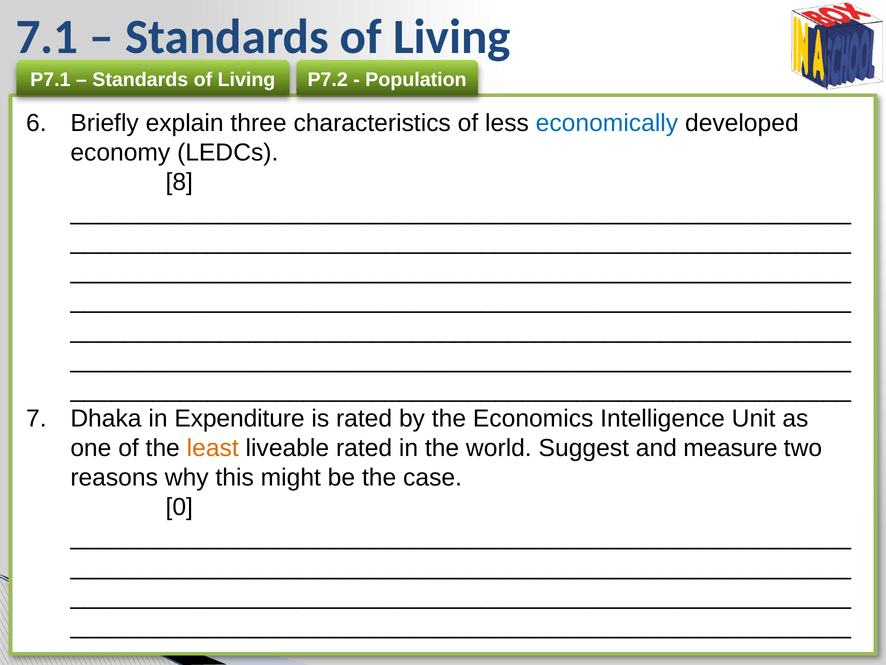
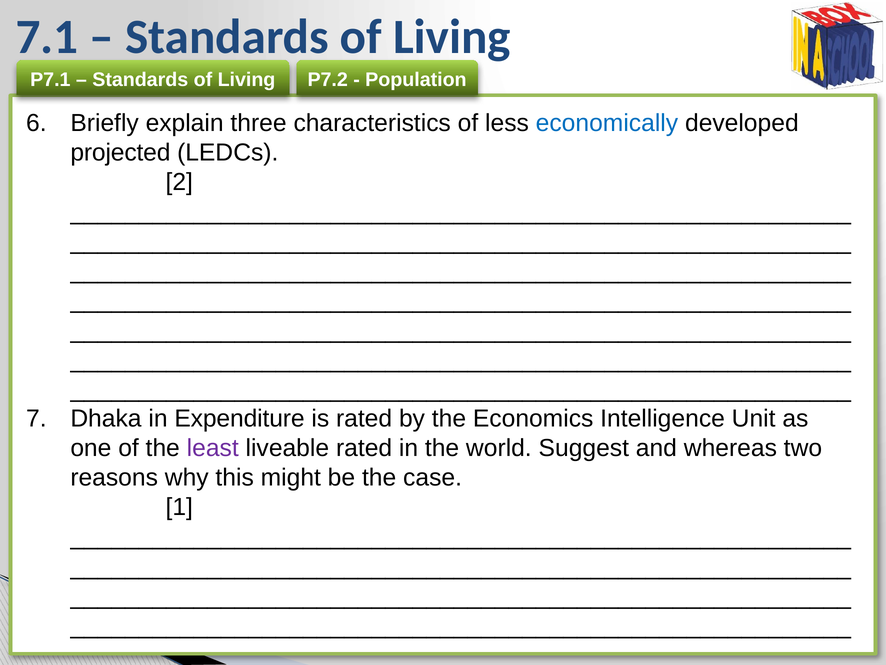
economy: economy -> projected (120, 152)
8: 8 -> 2 (179, 182)
least colour: orange -> purple (213, 448)
measure: measure -> whereas (730, 448)
0: 0 -> 1 (179, 507)
